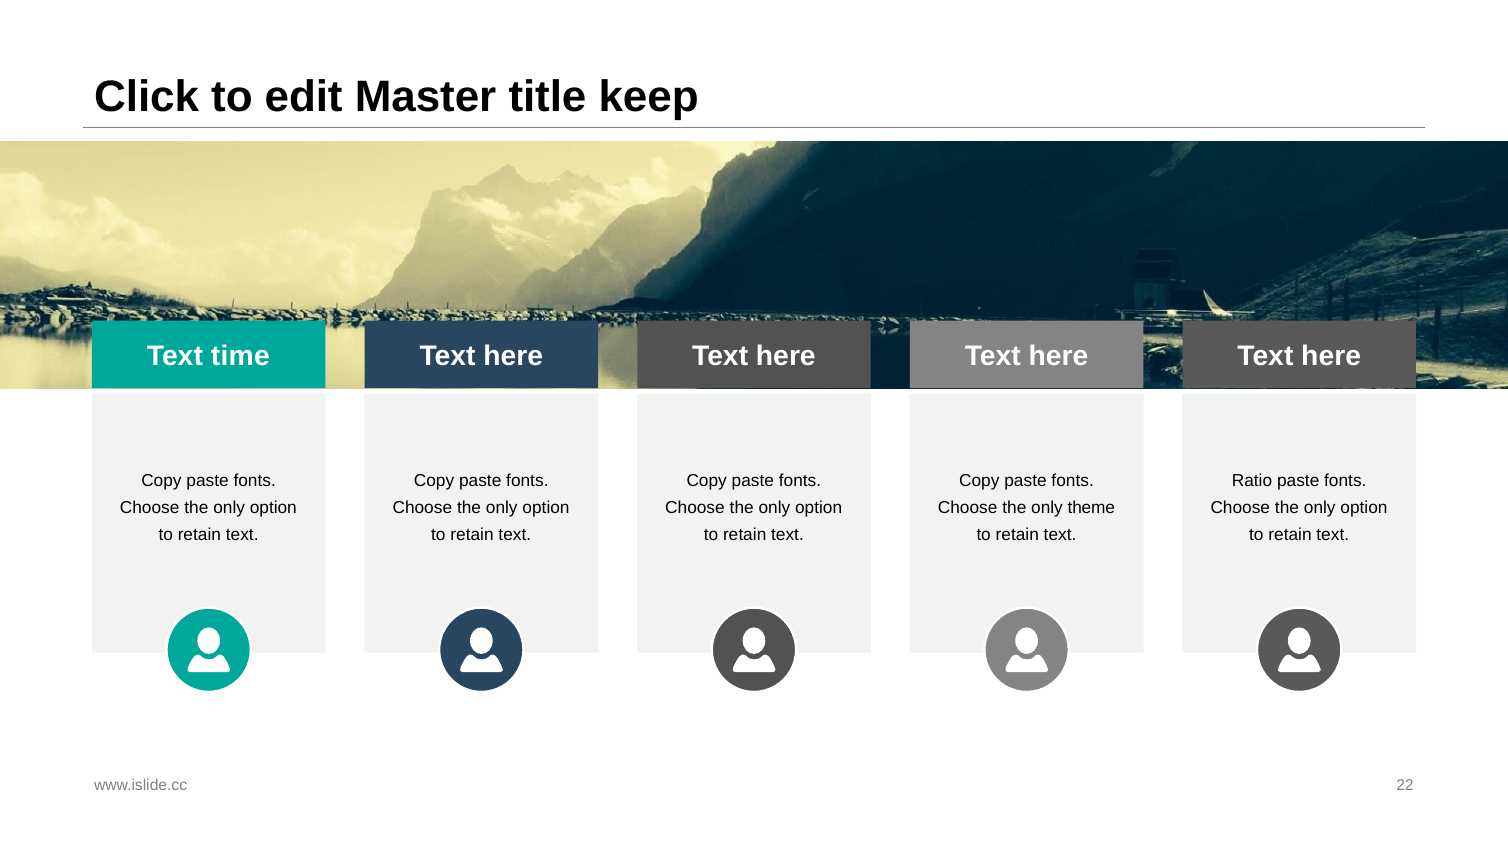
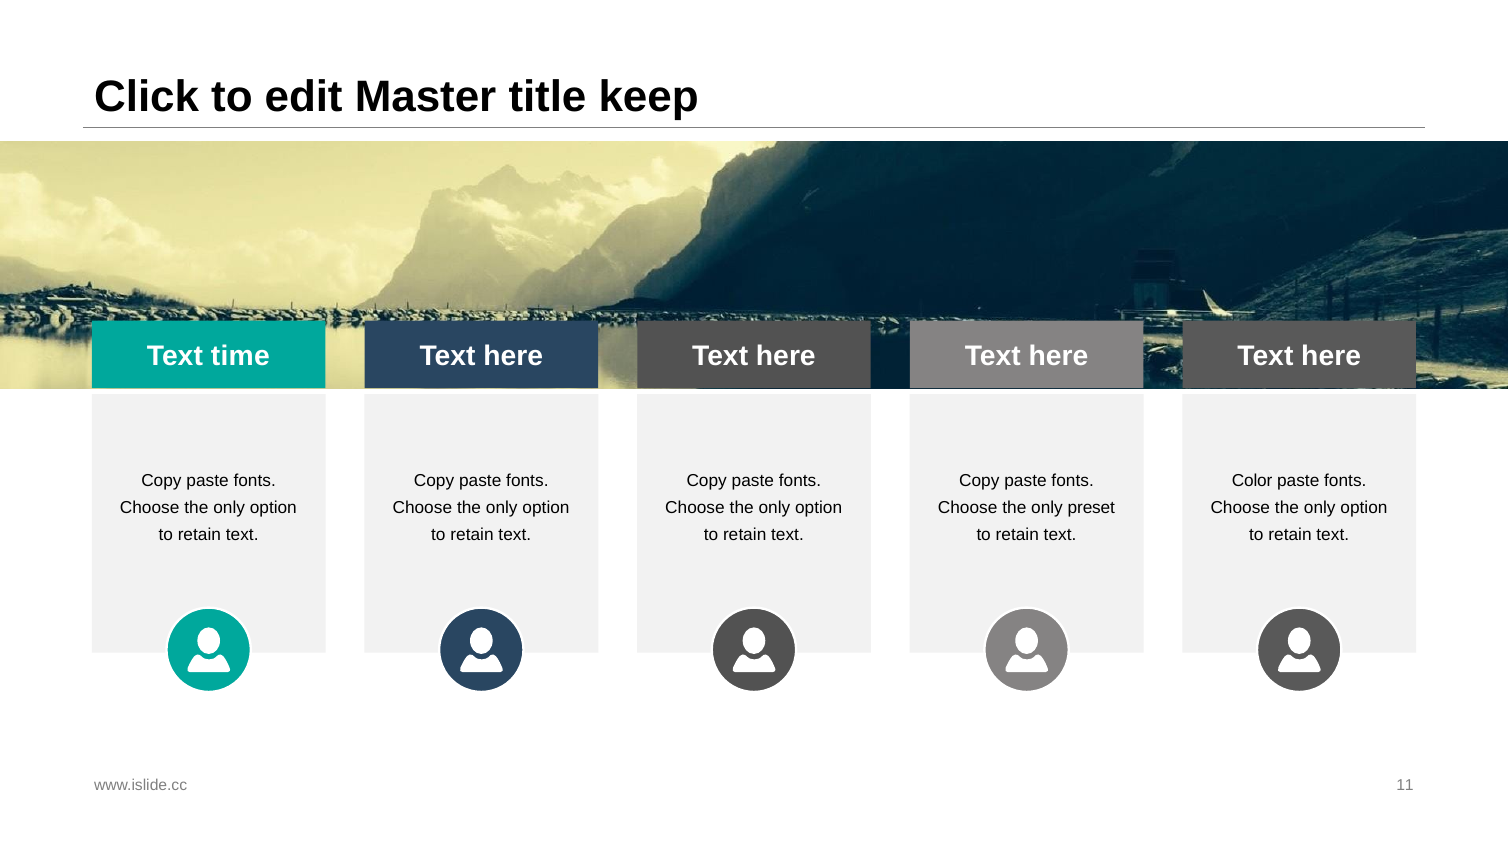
Ratio: Ratio -> Color (1252, 481)
theme: theme -> preset (1091, 508)
22: 22 -> 11 (1405, 786)
